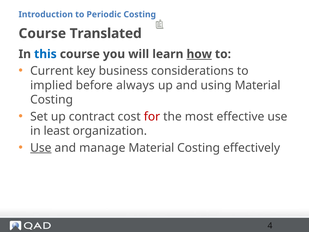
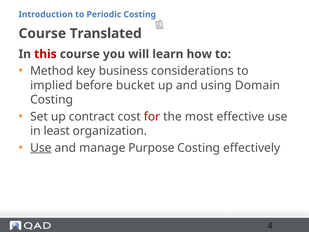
this colour: blue -> red (45, 54)
how underline: present -> none (199, 54)
Current: Current -> Method (52, 71)
always: always -> bucket (135, 85)
using Material: Material -> Domain (257, 85)
manage Material: Material -> Purpose (151, 148)
